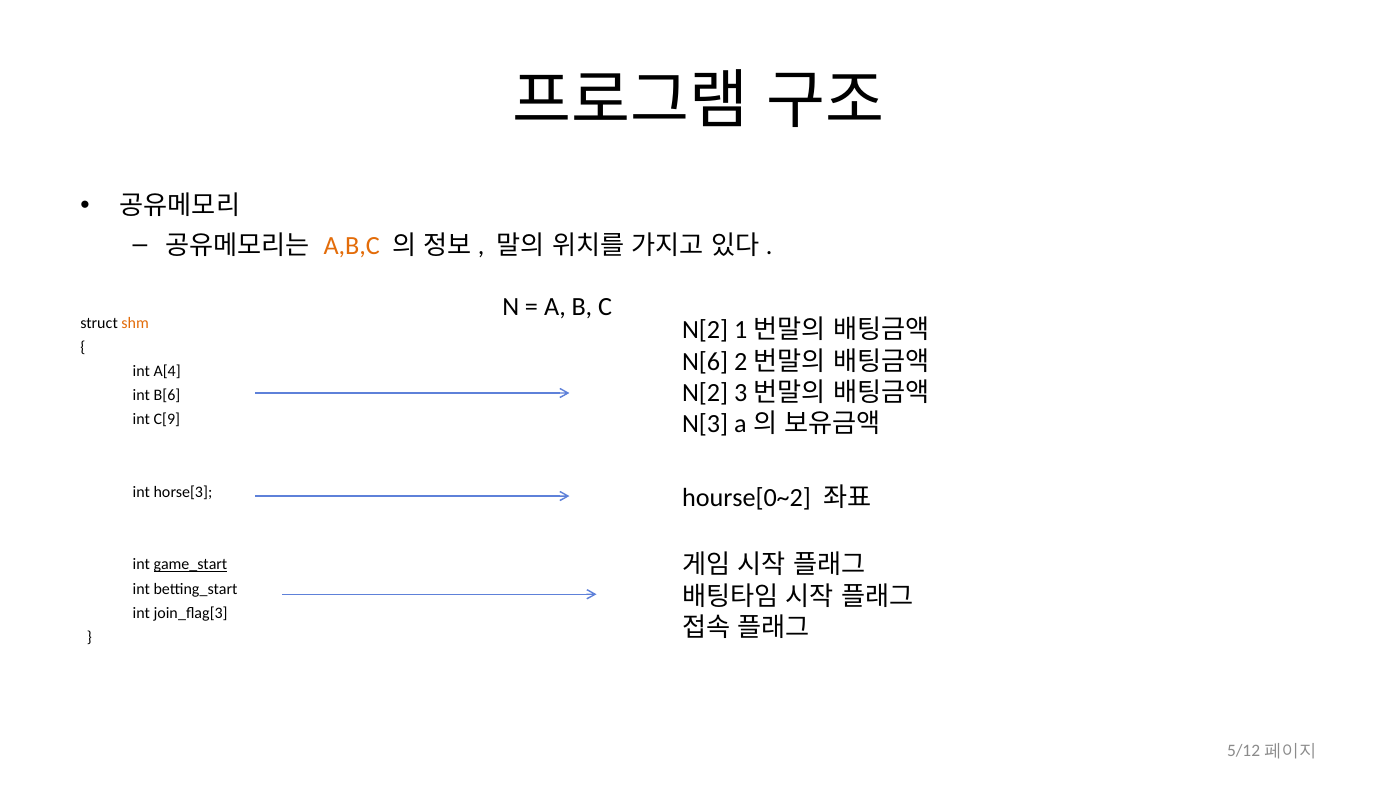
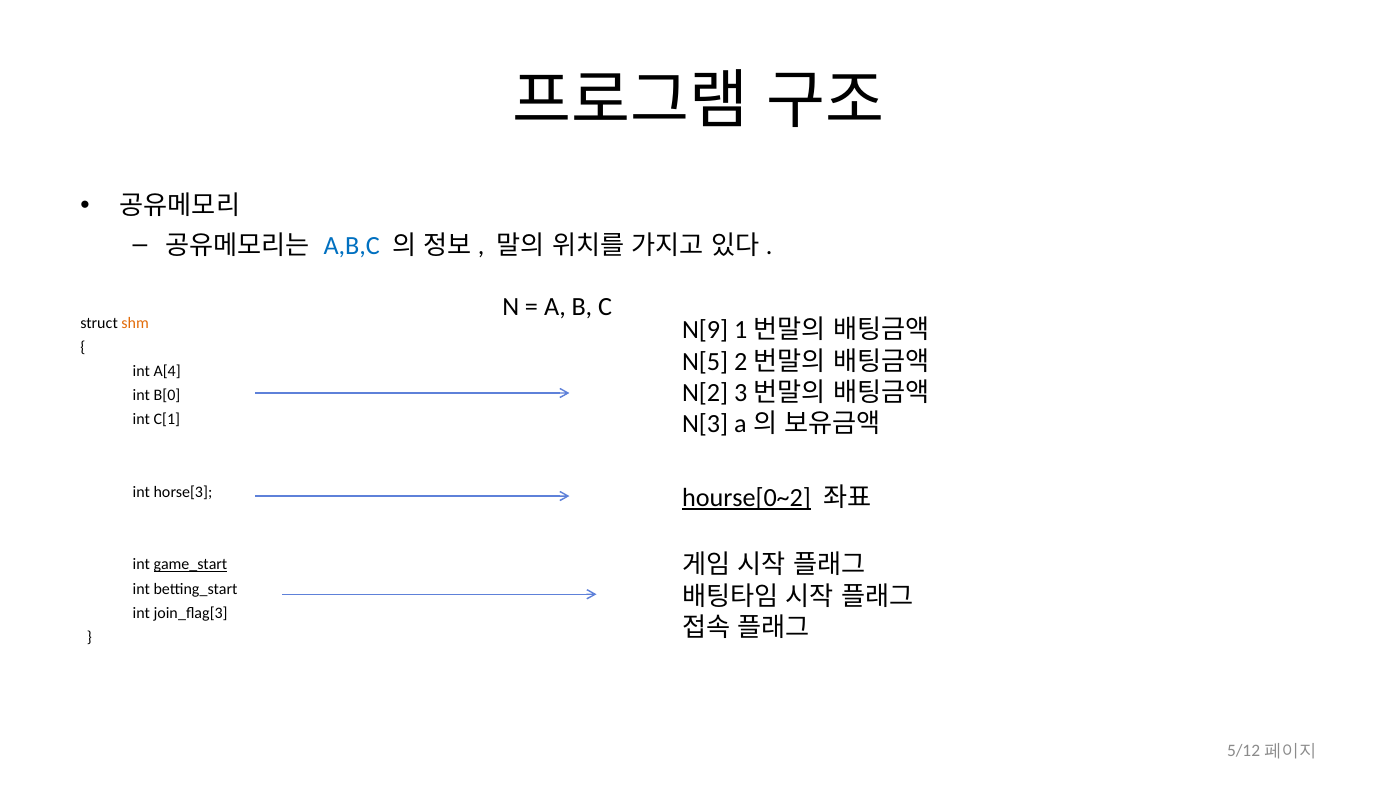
A,B,C colour: orange -> blue (352, 245)
N[2: N[2 -> N[9 (705, 330)
N[6: N[6 -> N[5 (705, 361)
B[6: B[6 -> B[0 (167, 395)
C[9: C[9 -> C[1 (167, 419)
hourse[0~2 underline: none -> present (747, 498)
